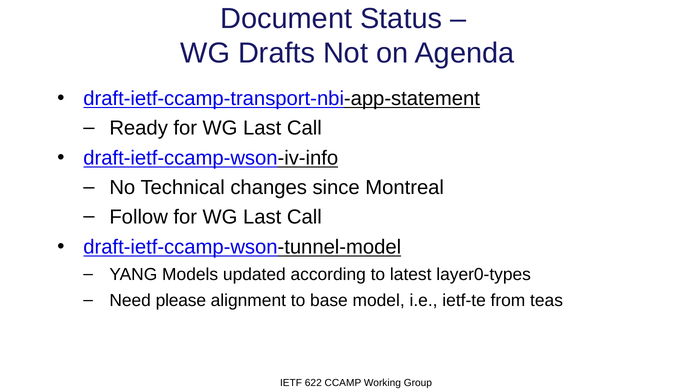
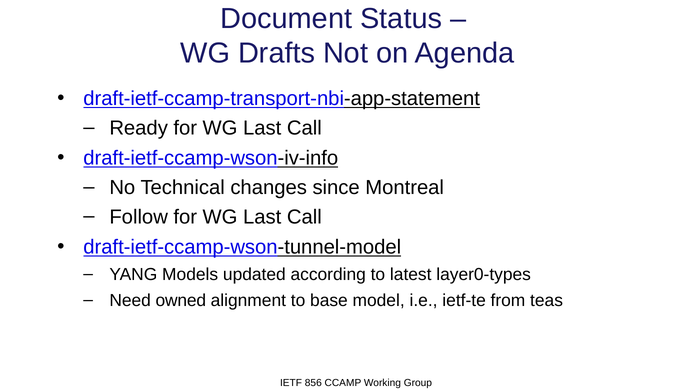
please: please -> owned (181, 300)
622: 622 -> 856 (313, 383)
